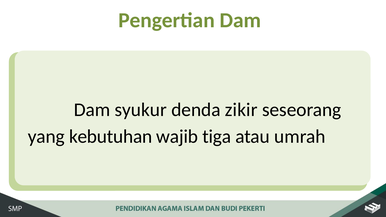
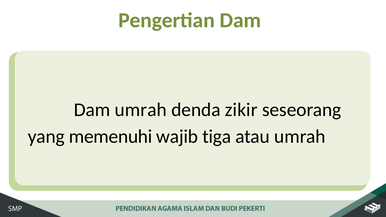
Dam syukur: syukur -> umrah (141, 110)
kebutuhan: kebutuhan -> memenuhi (111, 136)
